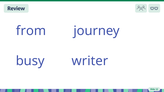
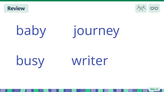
from: from -> baby (31, 31)
